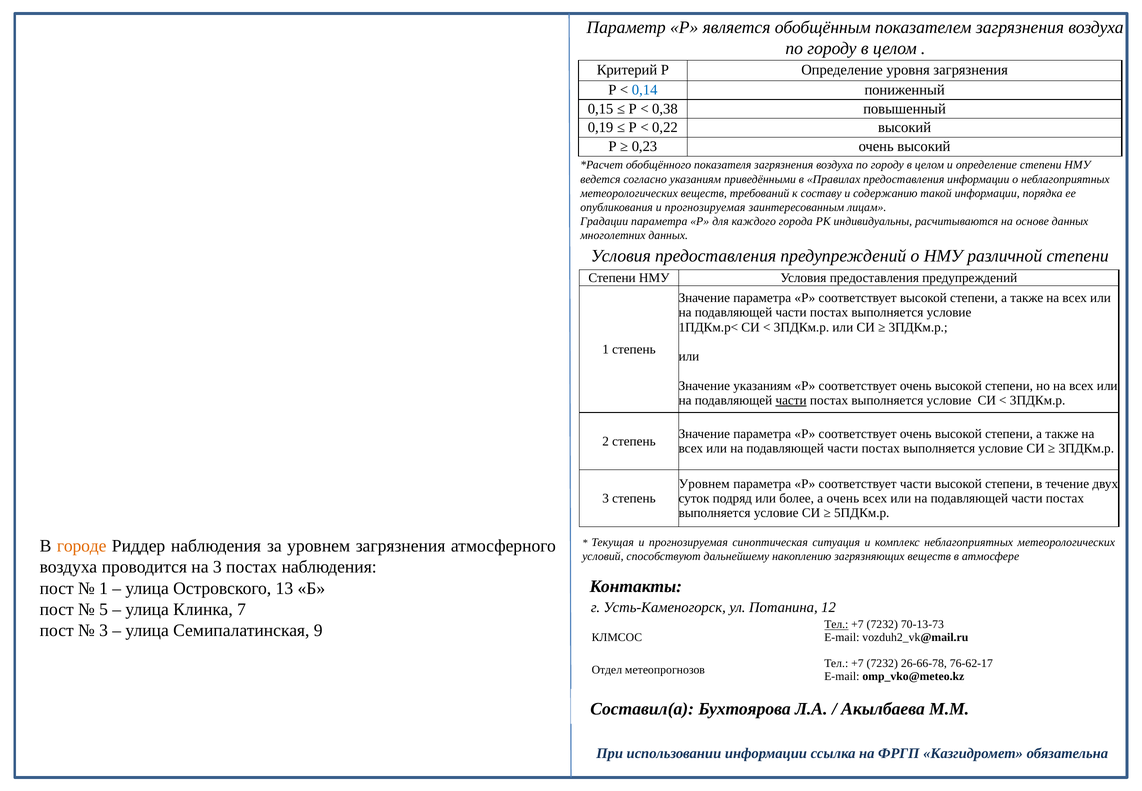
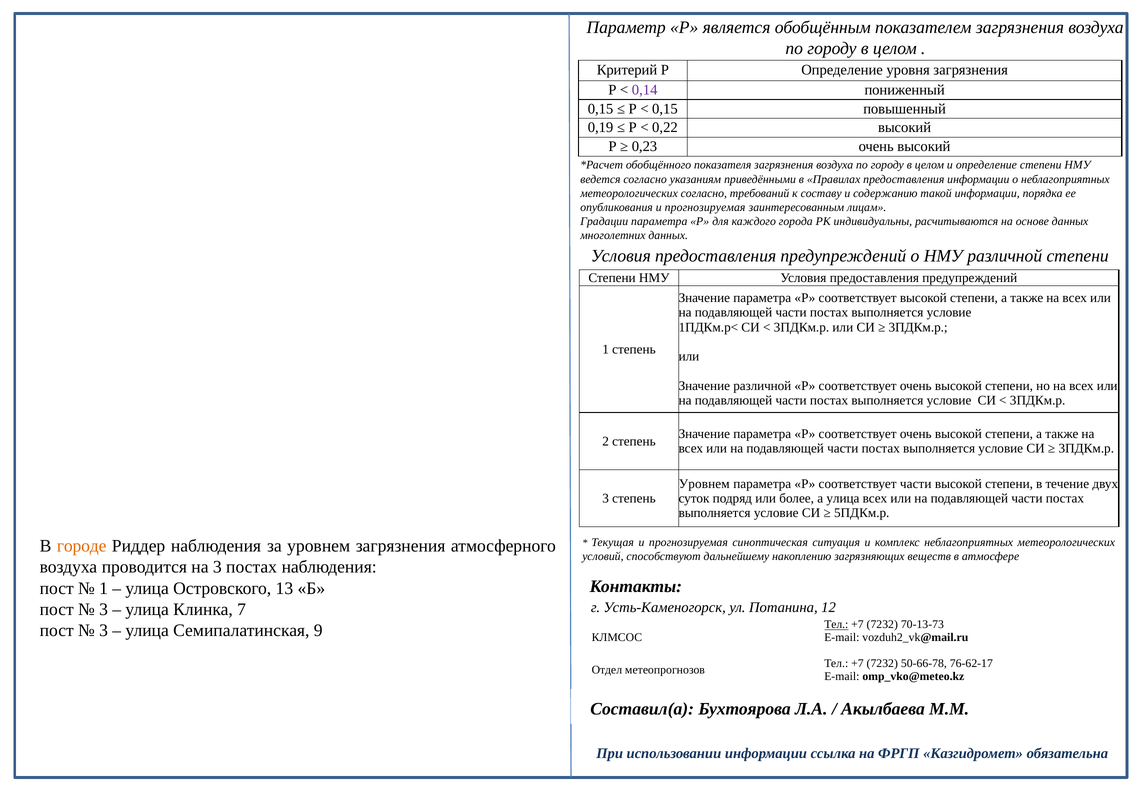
0,14 colour: blue -> purple (645, 90)
0,38: 0,38 -> 0,15 (665, 109)
метеорологических веществ: веществ -> согласно (704, 193)
Значение указаниям: указаниям -> различной (762, 386)
части underline: present -> none (791, 400)
а очень: очень -> улица (843, 498)
5: 5 -> 3 (104, 609)
26-66-78: 26-66-78 -> 50-66-78 (924, 663)
